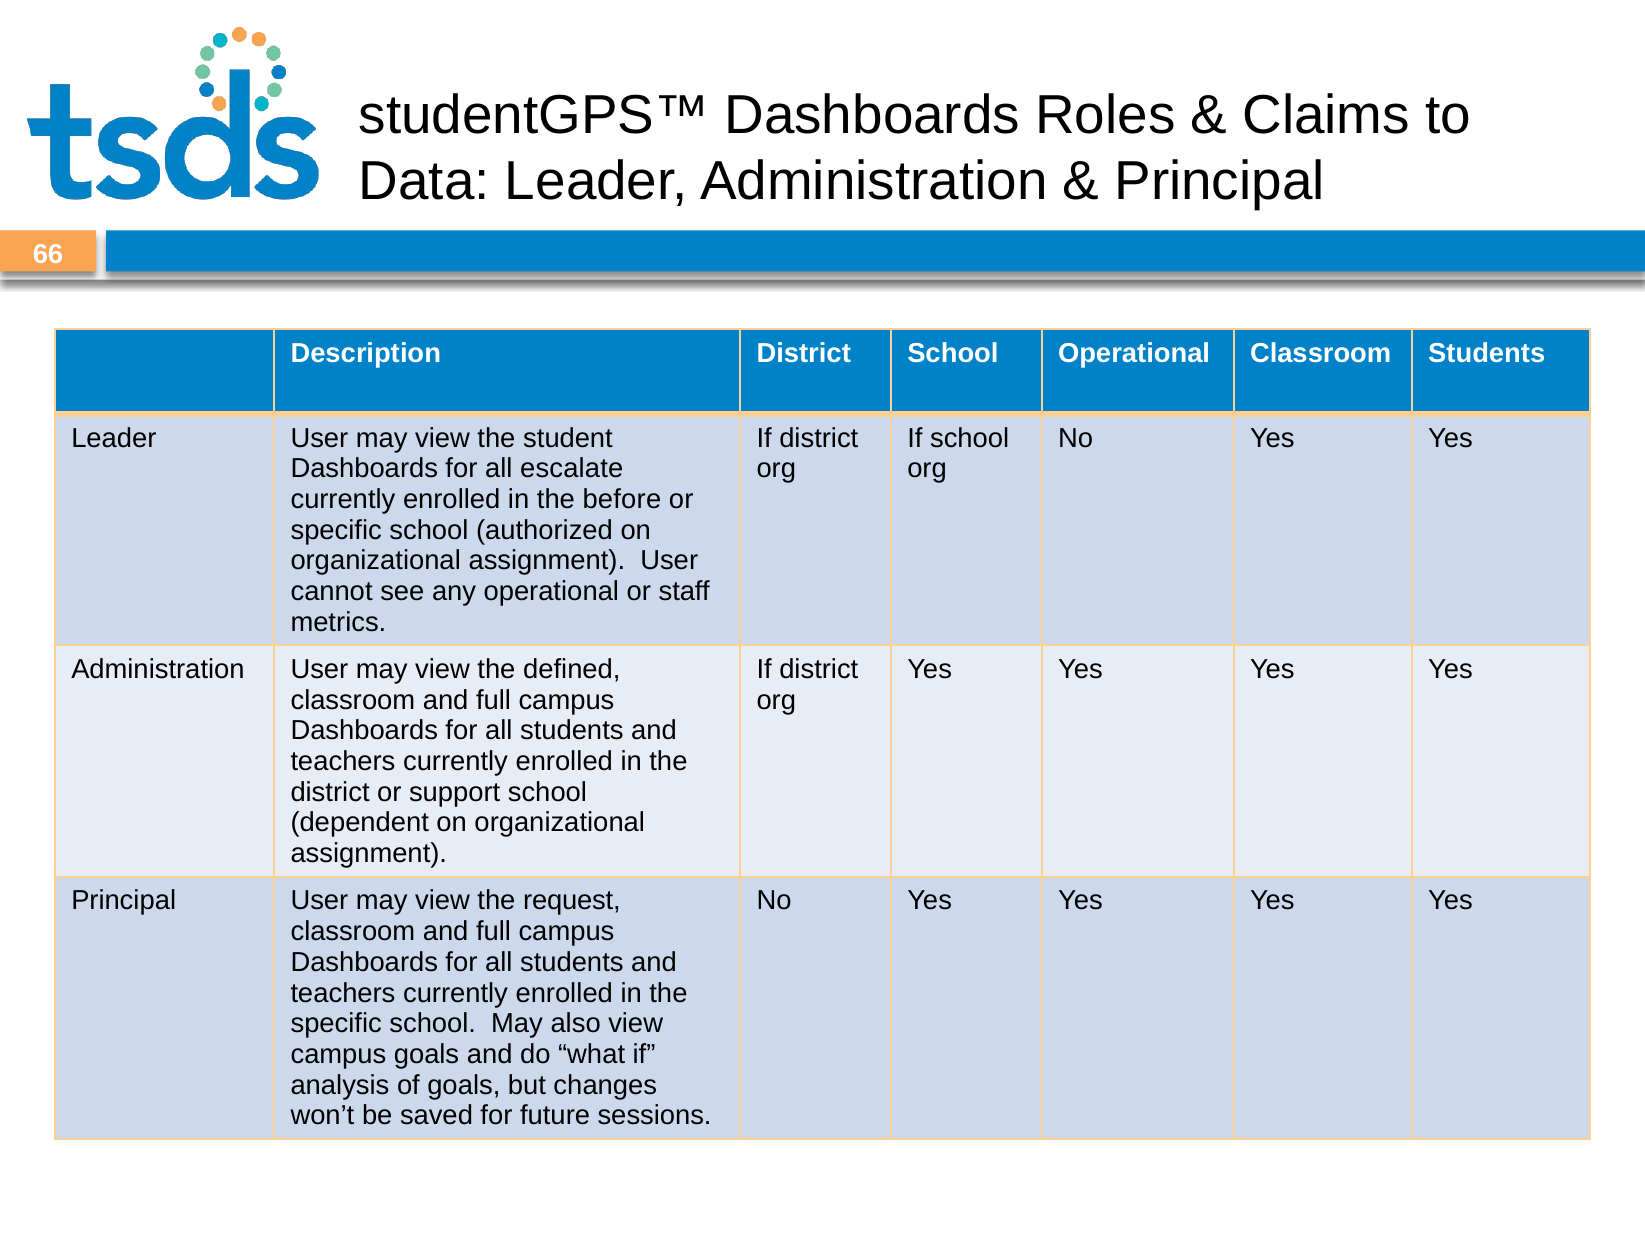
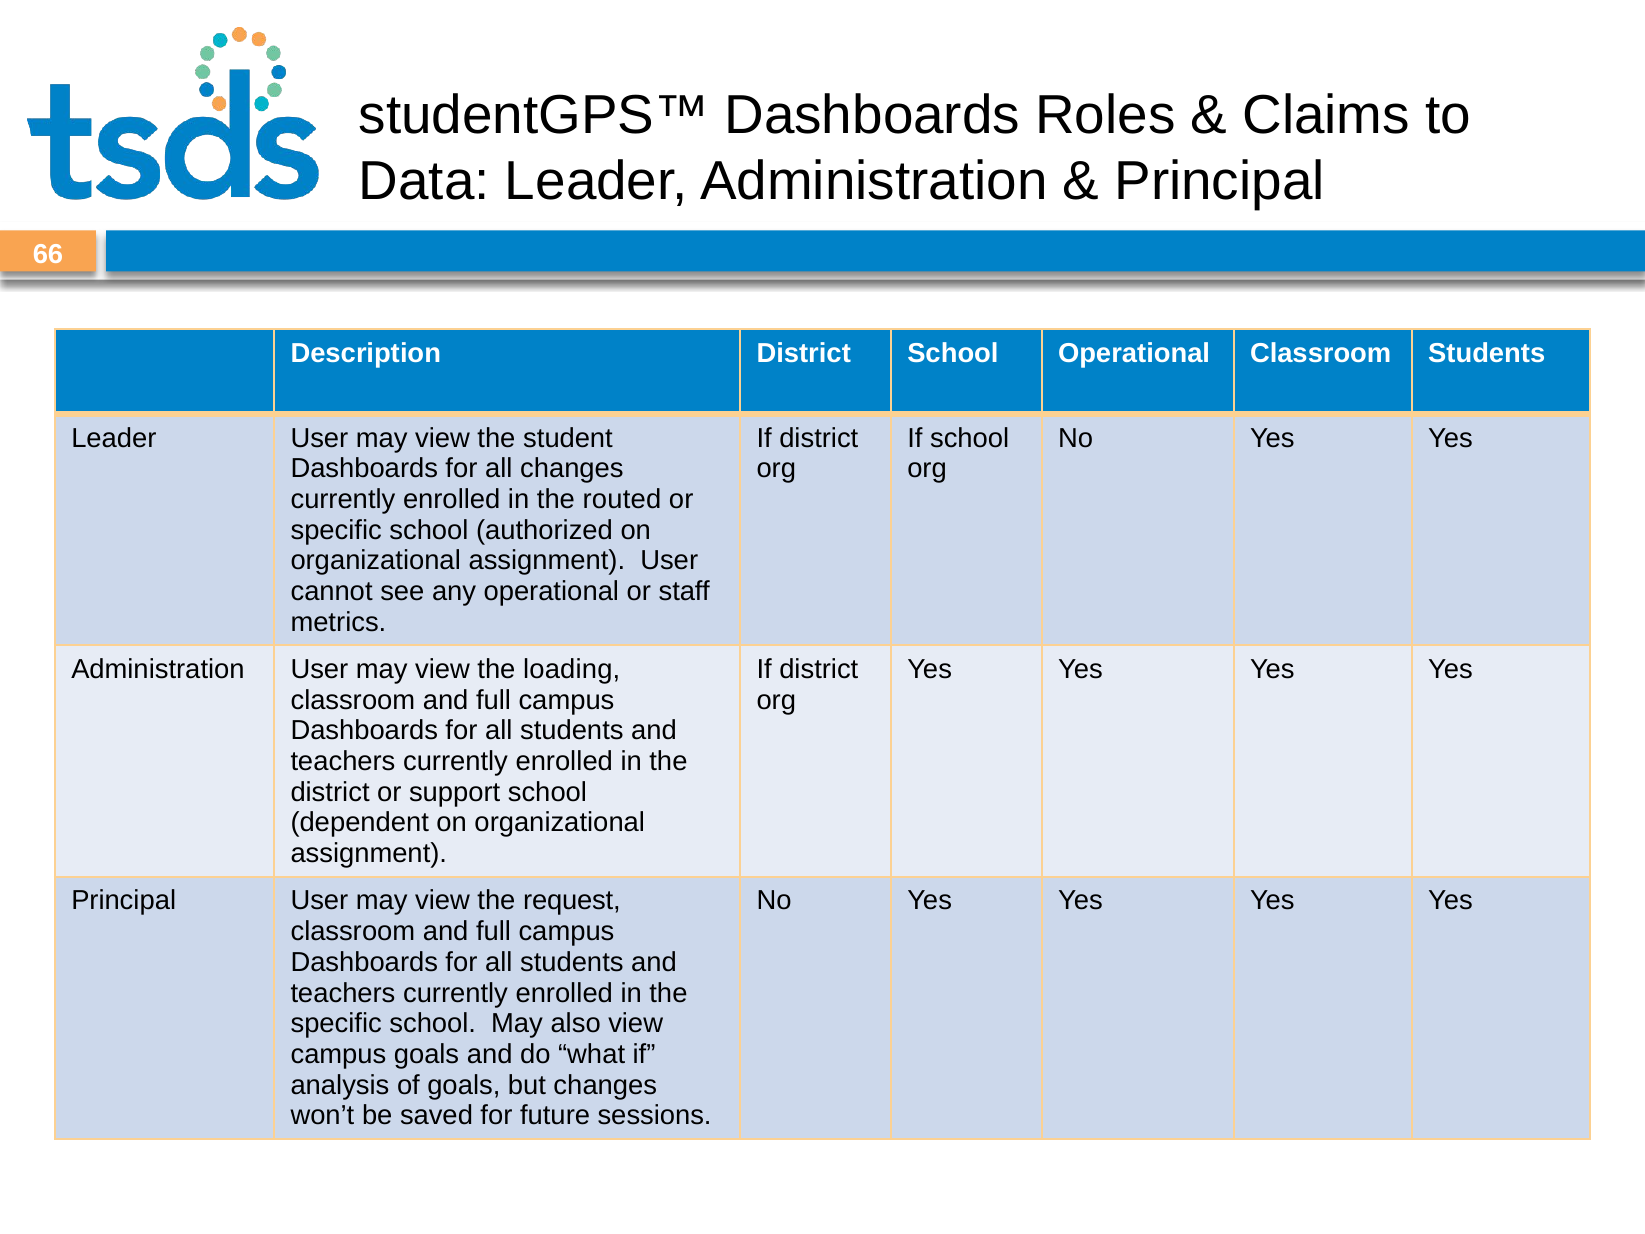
all escalate: escalate -> changes (572, 469)
before: before -> routed (622, 499)
defined: defined -> loading (572, 669)
